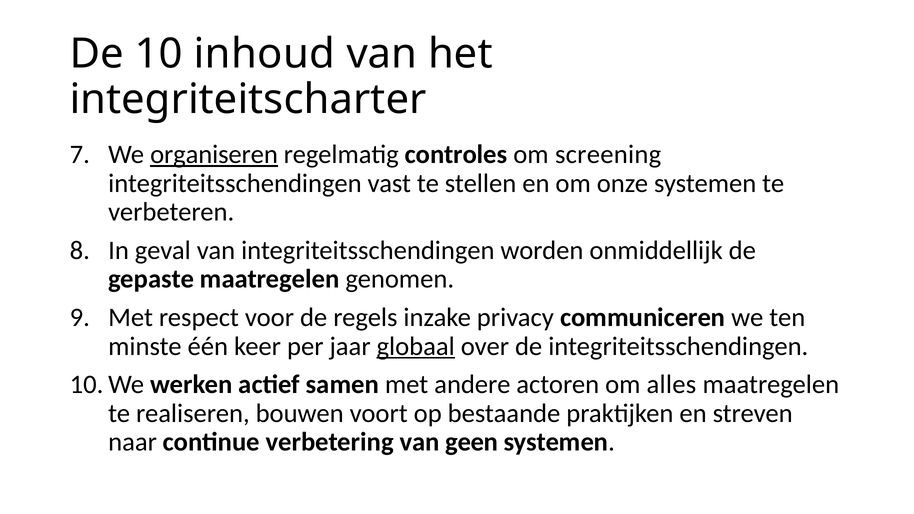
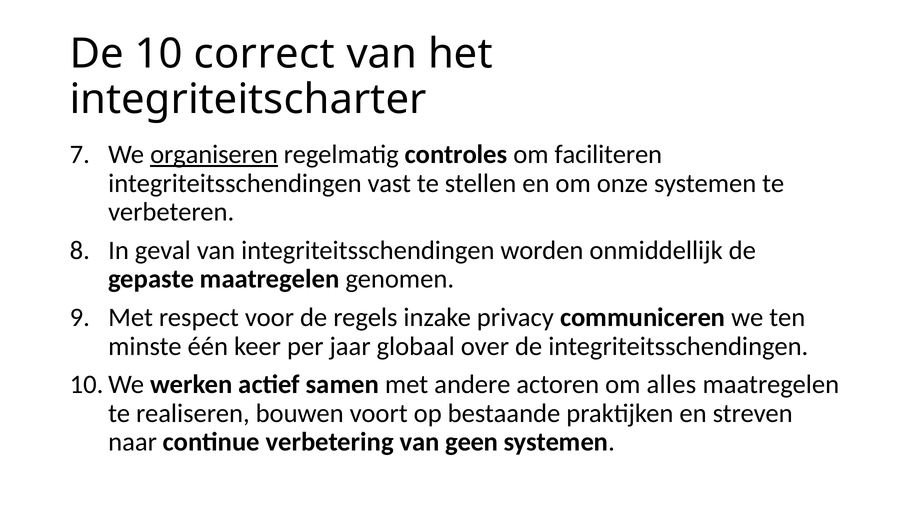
inhoud: inhoud -> correct (264, 54)
screening: screening -> faciliteren (608, 155)
globaal underline: present -> none (416, 346)
